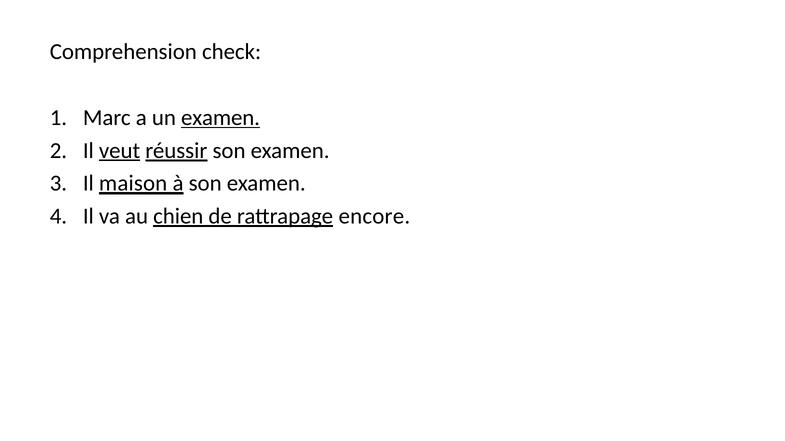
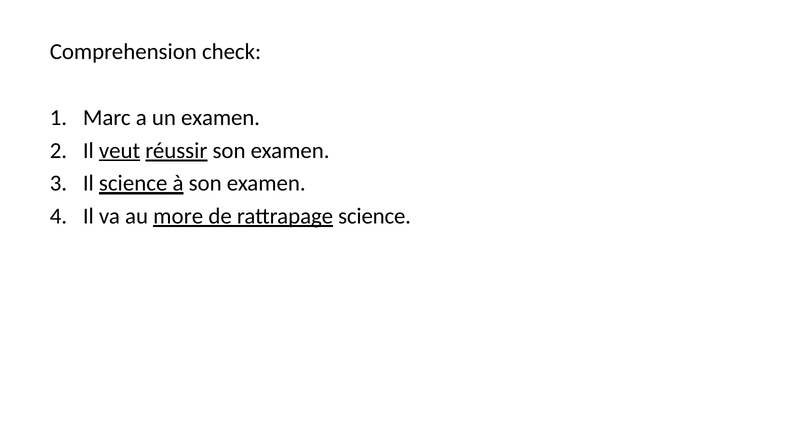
examen underline: present -> none (221, 118)
Il maison: maison -> science (133, 184)
chien: chien -> more (178, 217)
rattrapage encore: encore -> science (375, 217)
